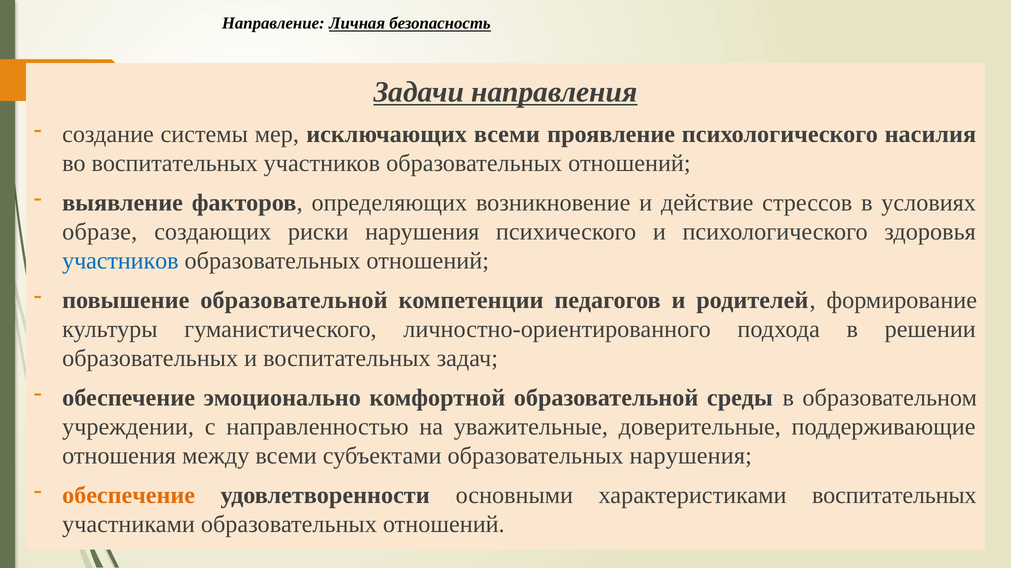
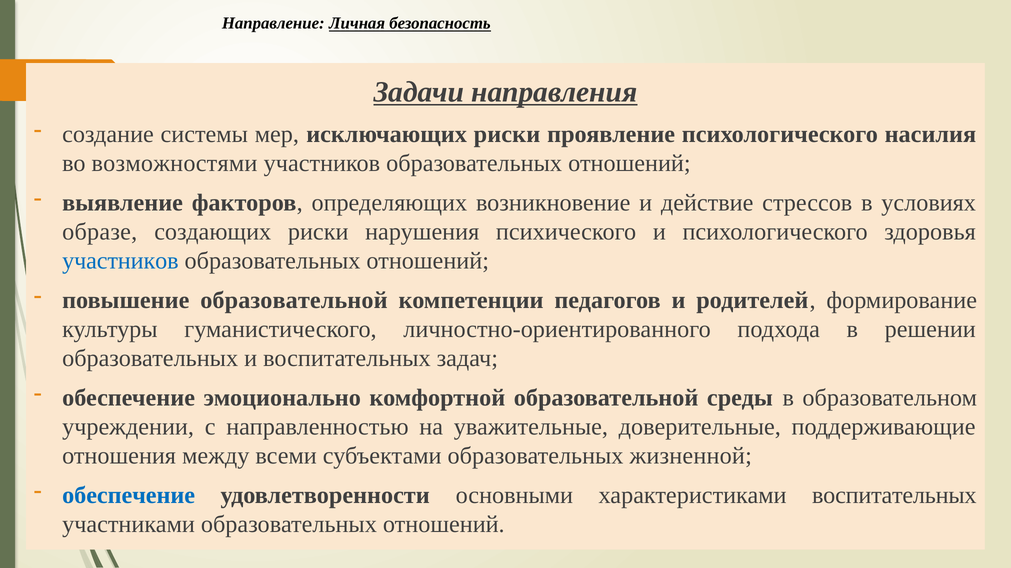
исключающих всеми: всеми -> риски (507, 134)
во воспитательных: воспитательных -> возможностями (174, 163)
образовательных нарушения: нарушения -> жизненной (691, 456)
обеспечение colour: orange -> blue (129, 496)
